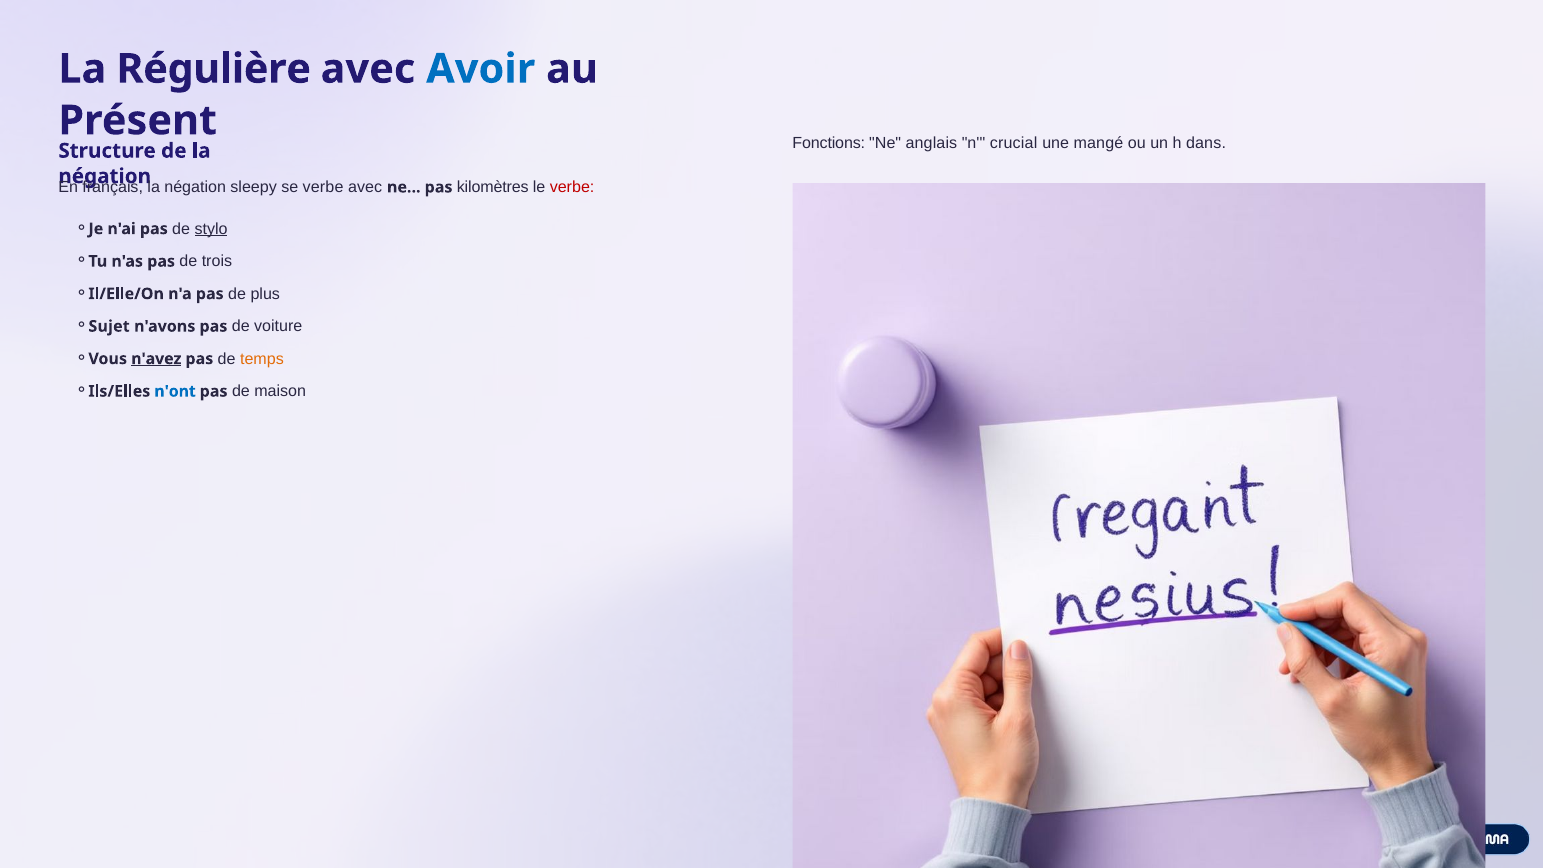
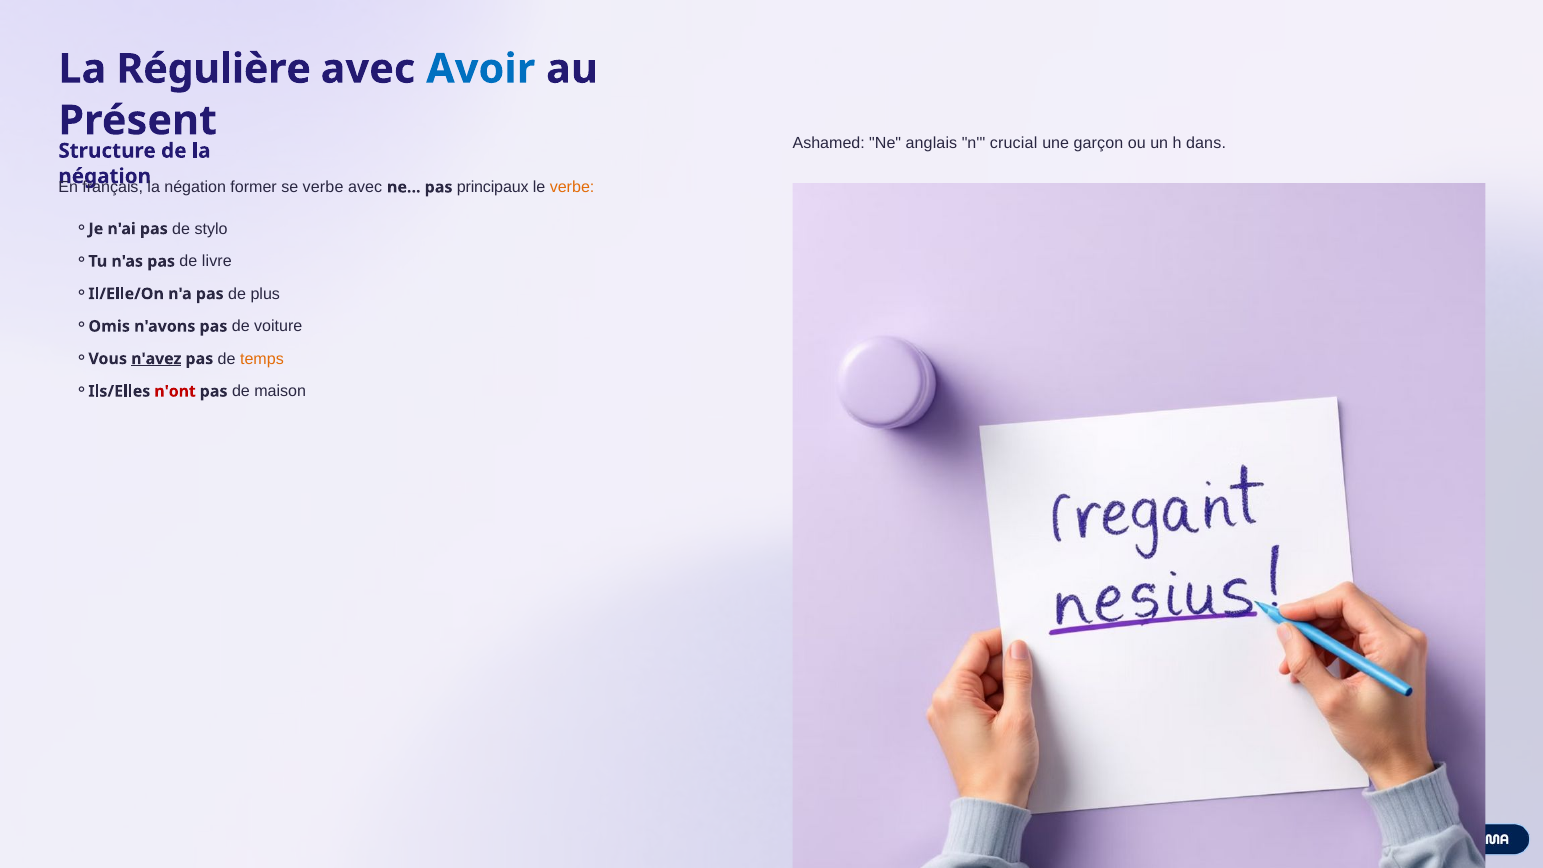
Fonctions: Fonctions -> Ashamed (829, 143)
mangé: mangé -> garçon (1098, 143)
sleepy: sleepy -> former (254, 187)
kilomètres: kilomètres -> principaux (493, 187)
verbe colour: red -> orange (572, 187)
stylo underline: present -> none (211, 229)
trois: trois -> livre (217, 261)
Sujet: Sujet -> Omis (109, 326)
n'ont colour: blue -> red (175, 391)
